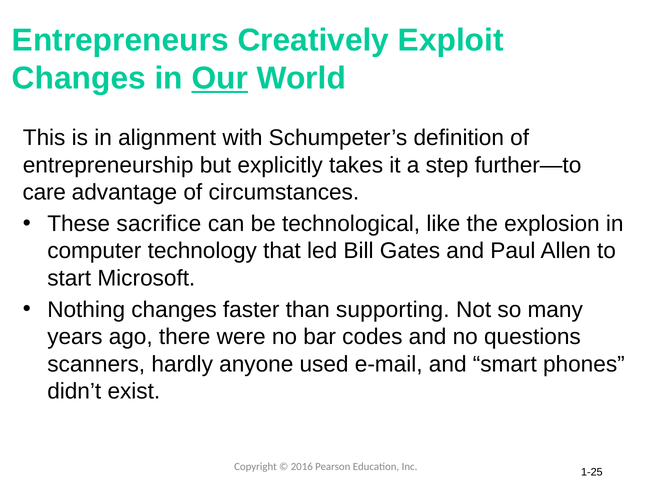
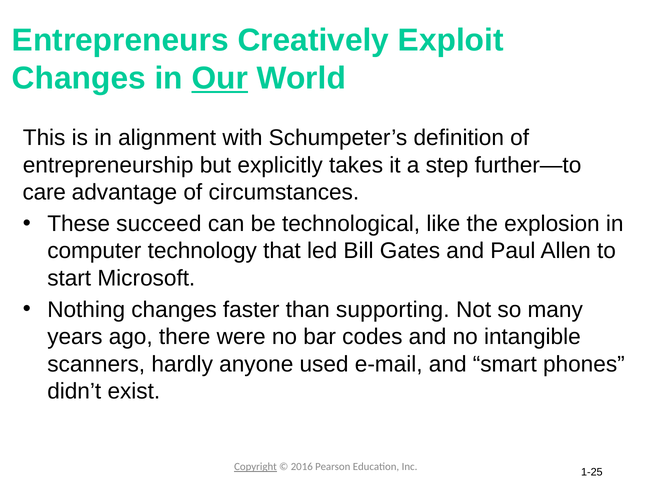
sacrifice: sacrifice -> succeed (159, 224)
questions: questions -> intangible (532, 337)
Copyright underline: none -> present (256, 467)
